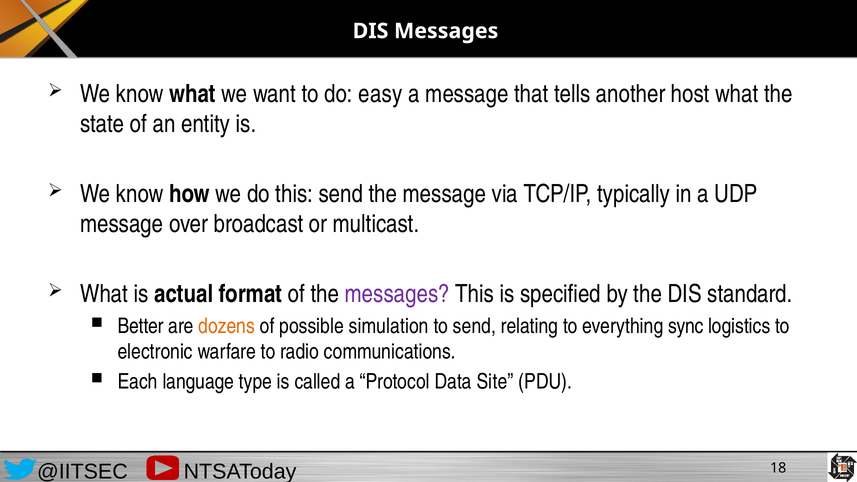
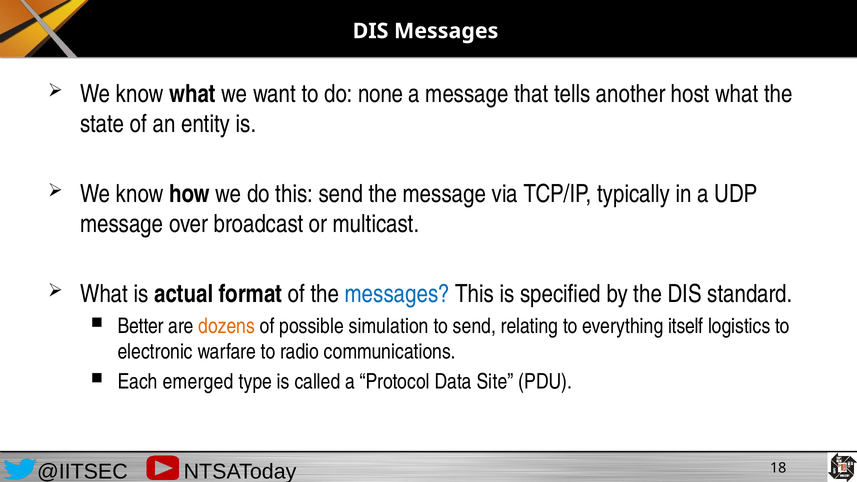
easy: easy -> none (381, 94)
messages colour: purple -> blue (397, 294)
sync: sync -> itself (686, 326)
language: language -> emerged (198, 382)
